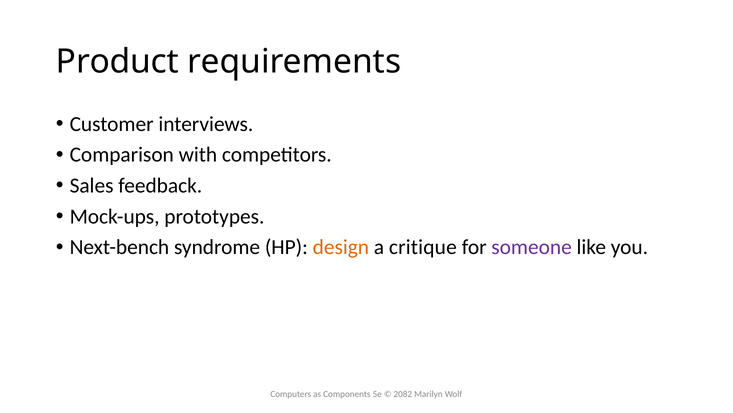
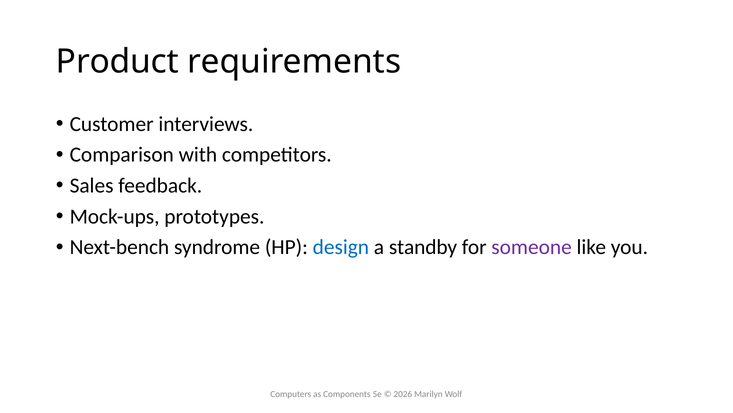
design colour: orange -> blue (341, 247)
critique: critique -> standby (423, 247)
2082: 2082 -> 2026 (403, 394)
